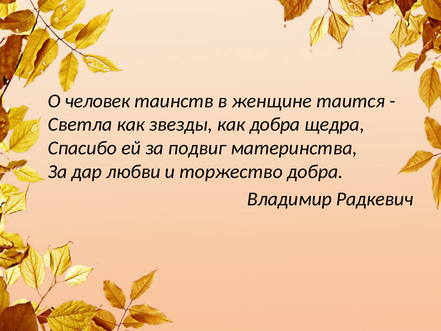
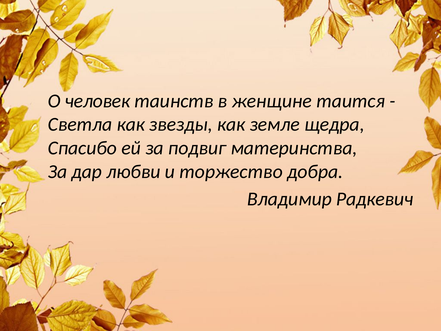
как добра: добра -> земле (275, 124)
